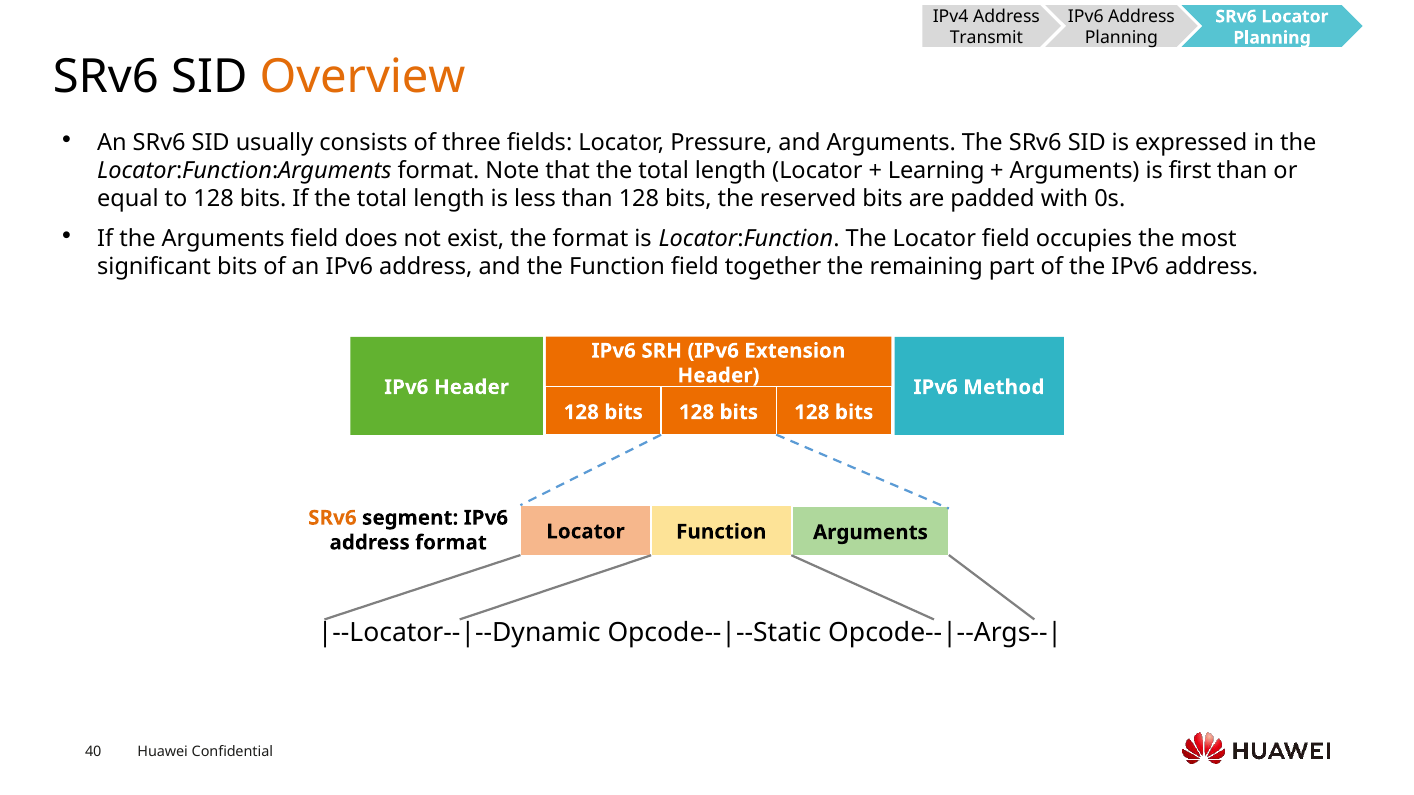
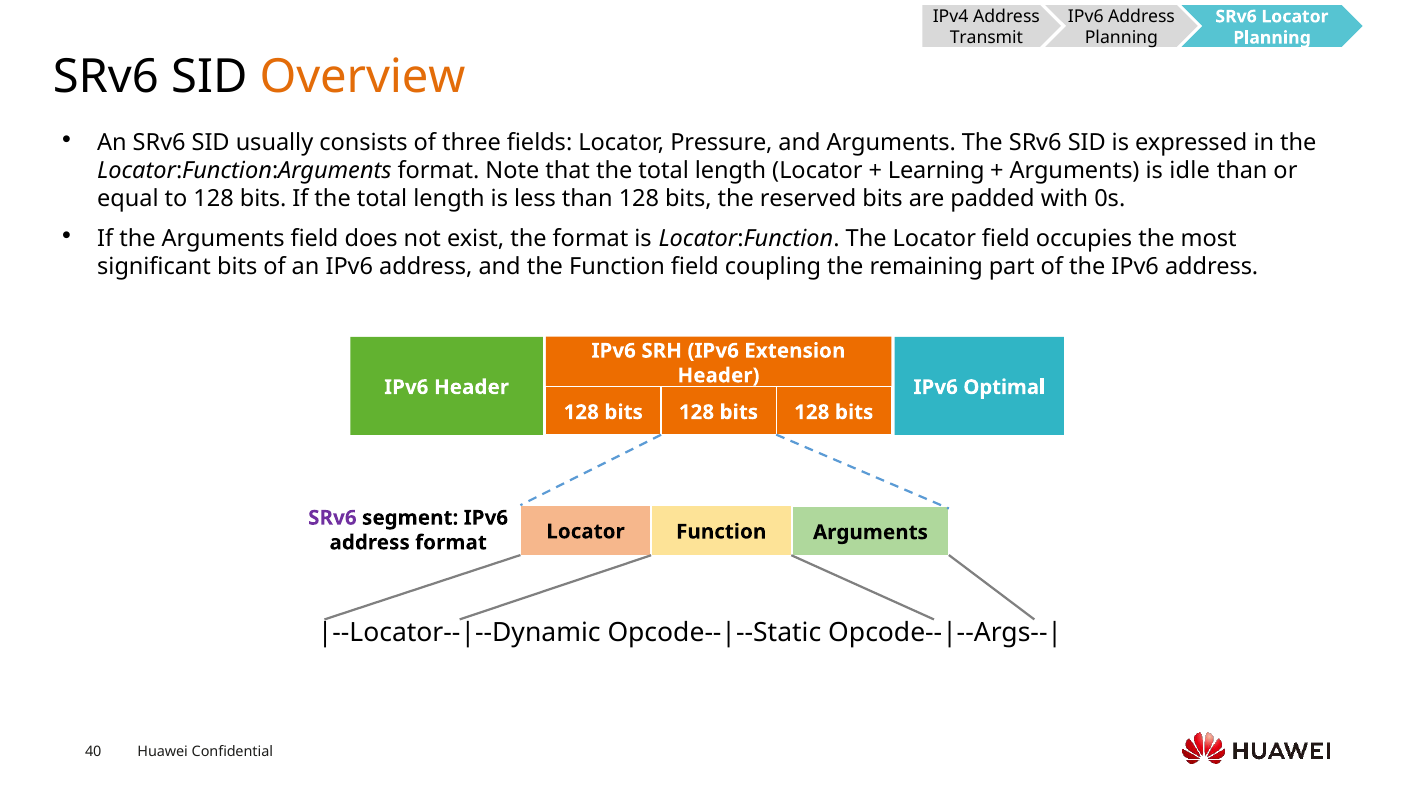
first: first -> idle (1190, 171)
together: together -> coupling (773, 267)
Method: Method -> Optimal (1004, 387)
SRv6 colour: orange -> purple (332, 518)
